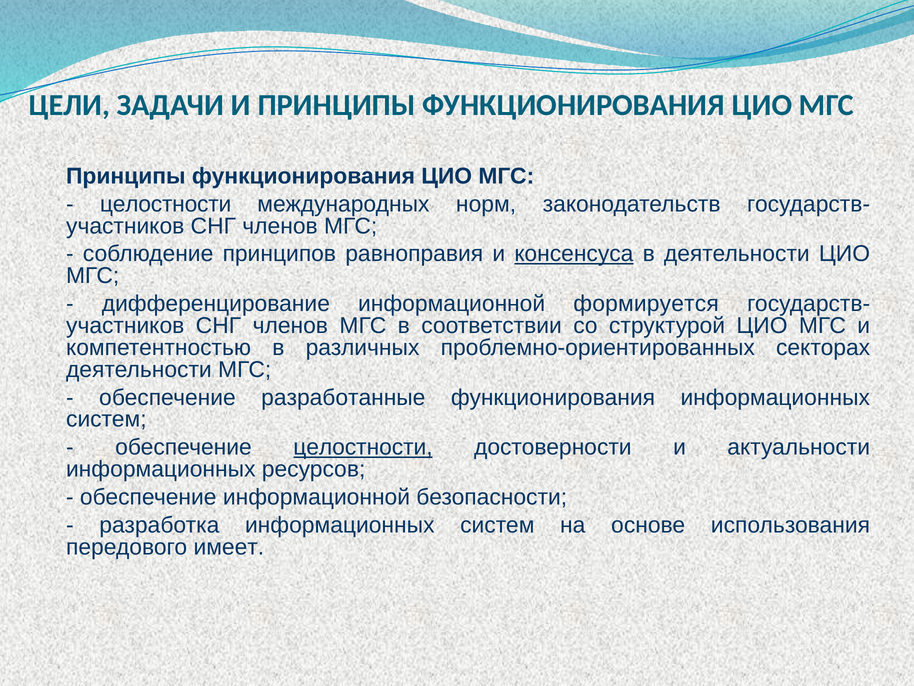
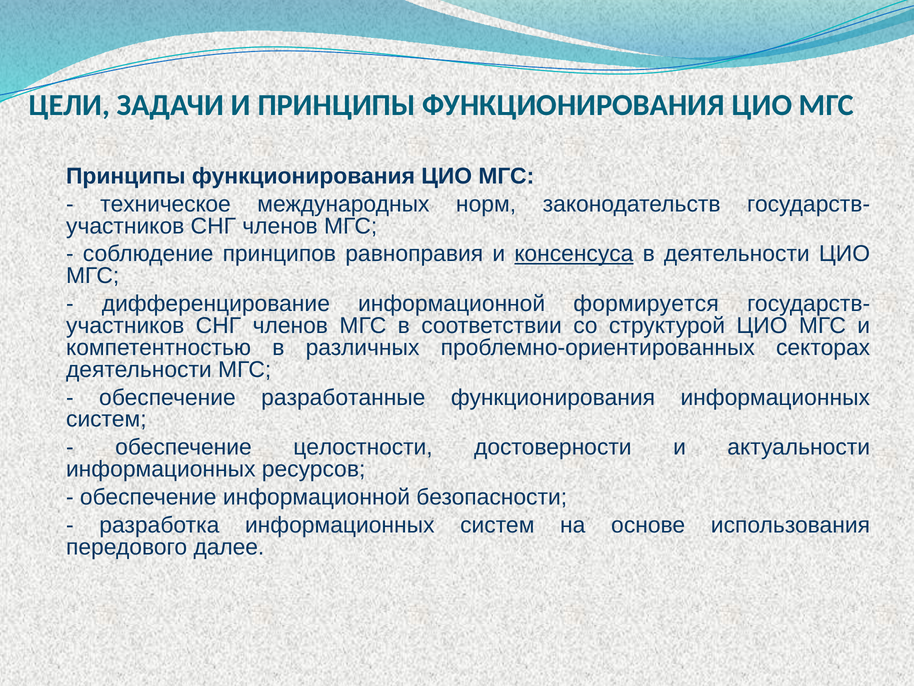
целостности: целостности -> техническое (166, 204)
целостности underline: present -> none (363, 447)
имеет: имеет -> далее (229, 547)
